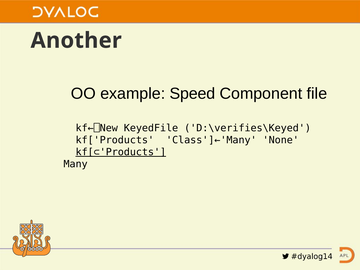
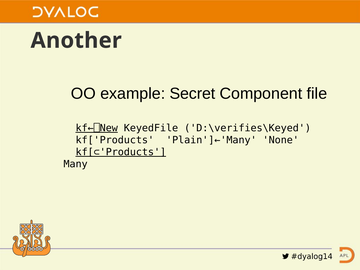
Speed: Speed -> Secret (192, 94)
kf←⎕New underline: none -> present (97, 128)
Class']←'Many: Class']←'Many -> Plain']←'Many (211, 140)
